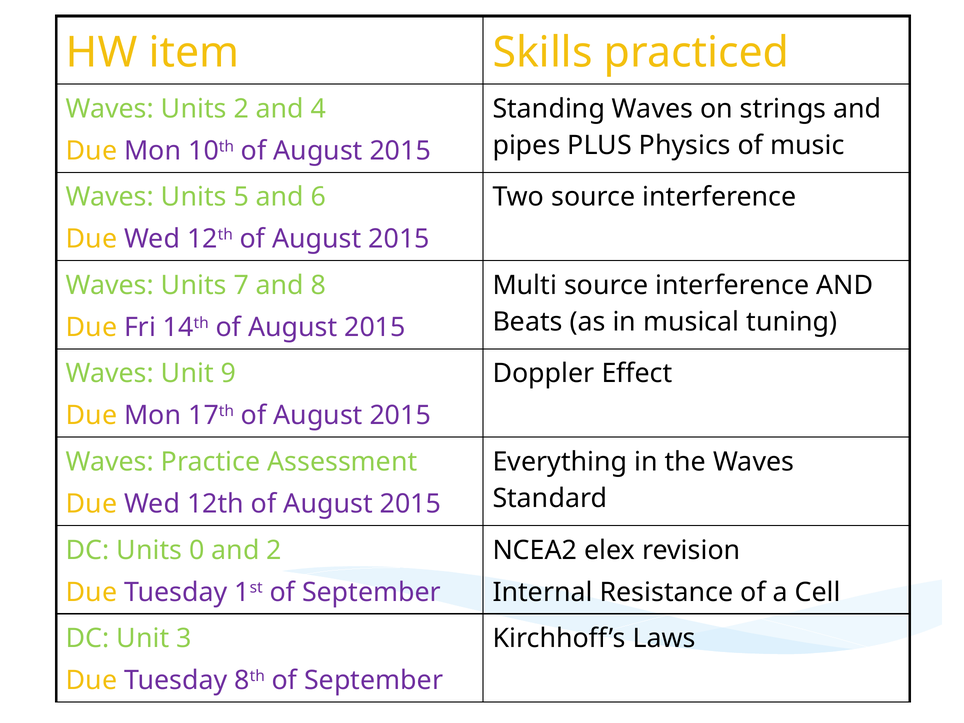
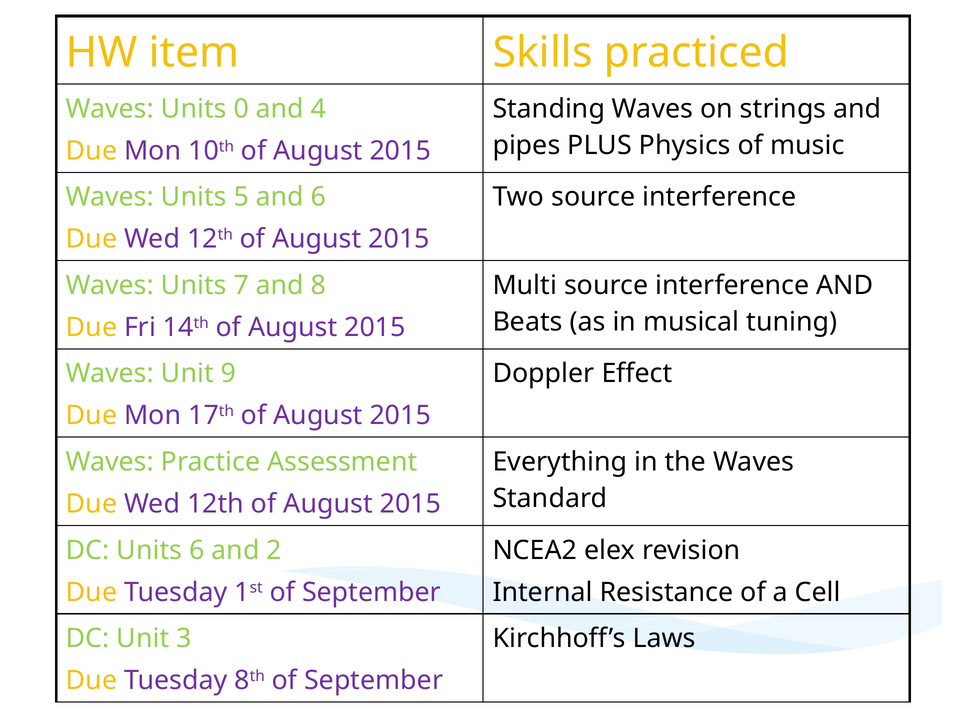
Units 2: 2 -> 0 (241, 109)
Units 0: 0 -> 6 (197, 550)
